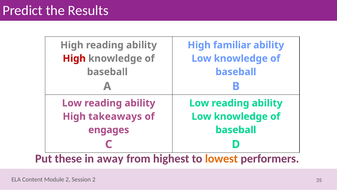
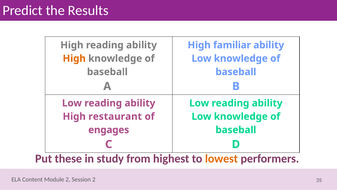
High colour: red -> orange (74, 58)
takeaways: takeaways -> restaurant (115, 116)
away: away -> study (110, 158)
